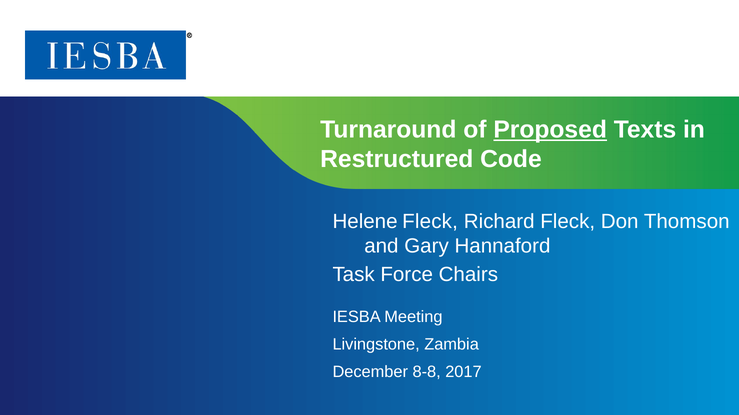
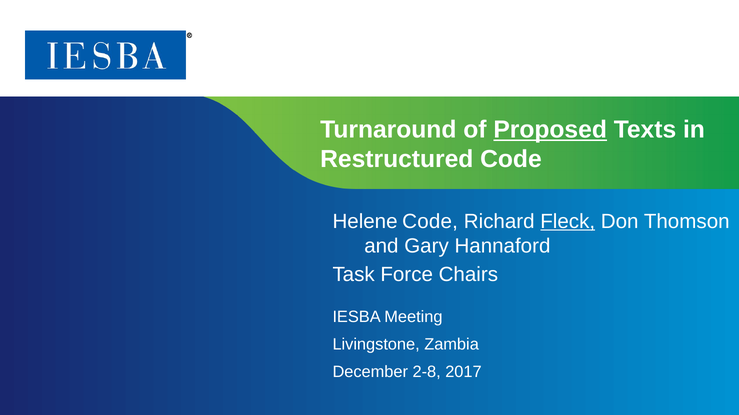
Helene Fleck: Fleck -> Code (430, 222)
Fleck underline: none -> present (568, 222)
8-8: 8-8 -> 2-8 (427, 373)
